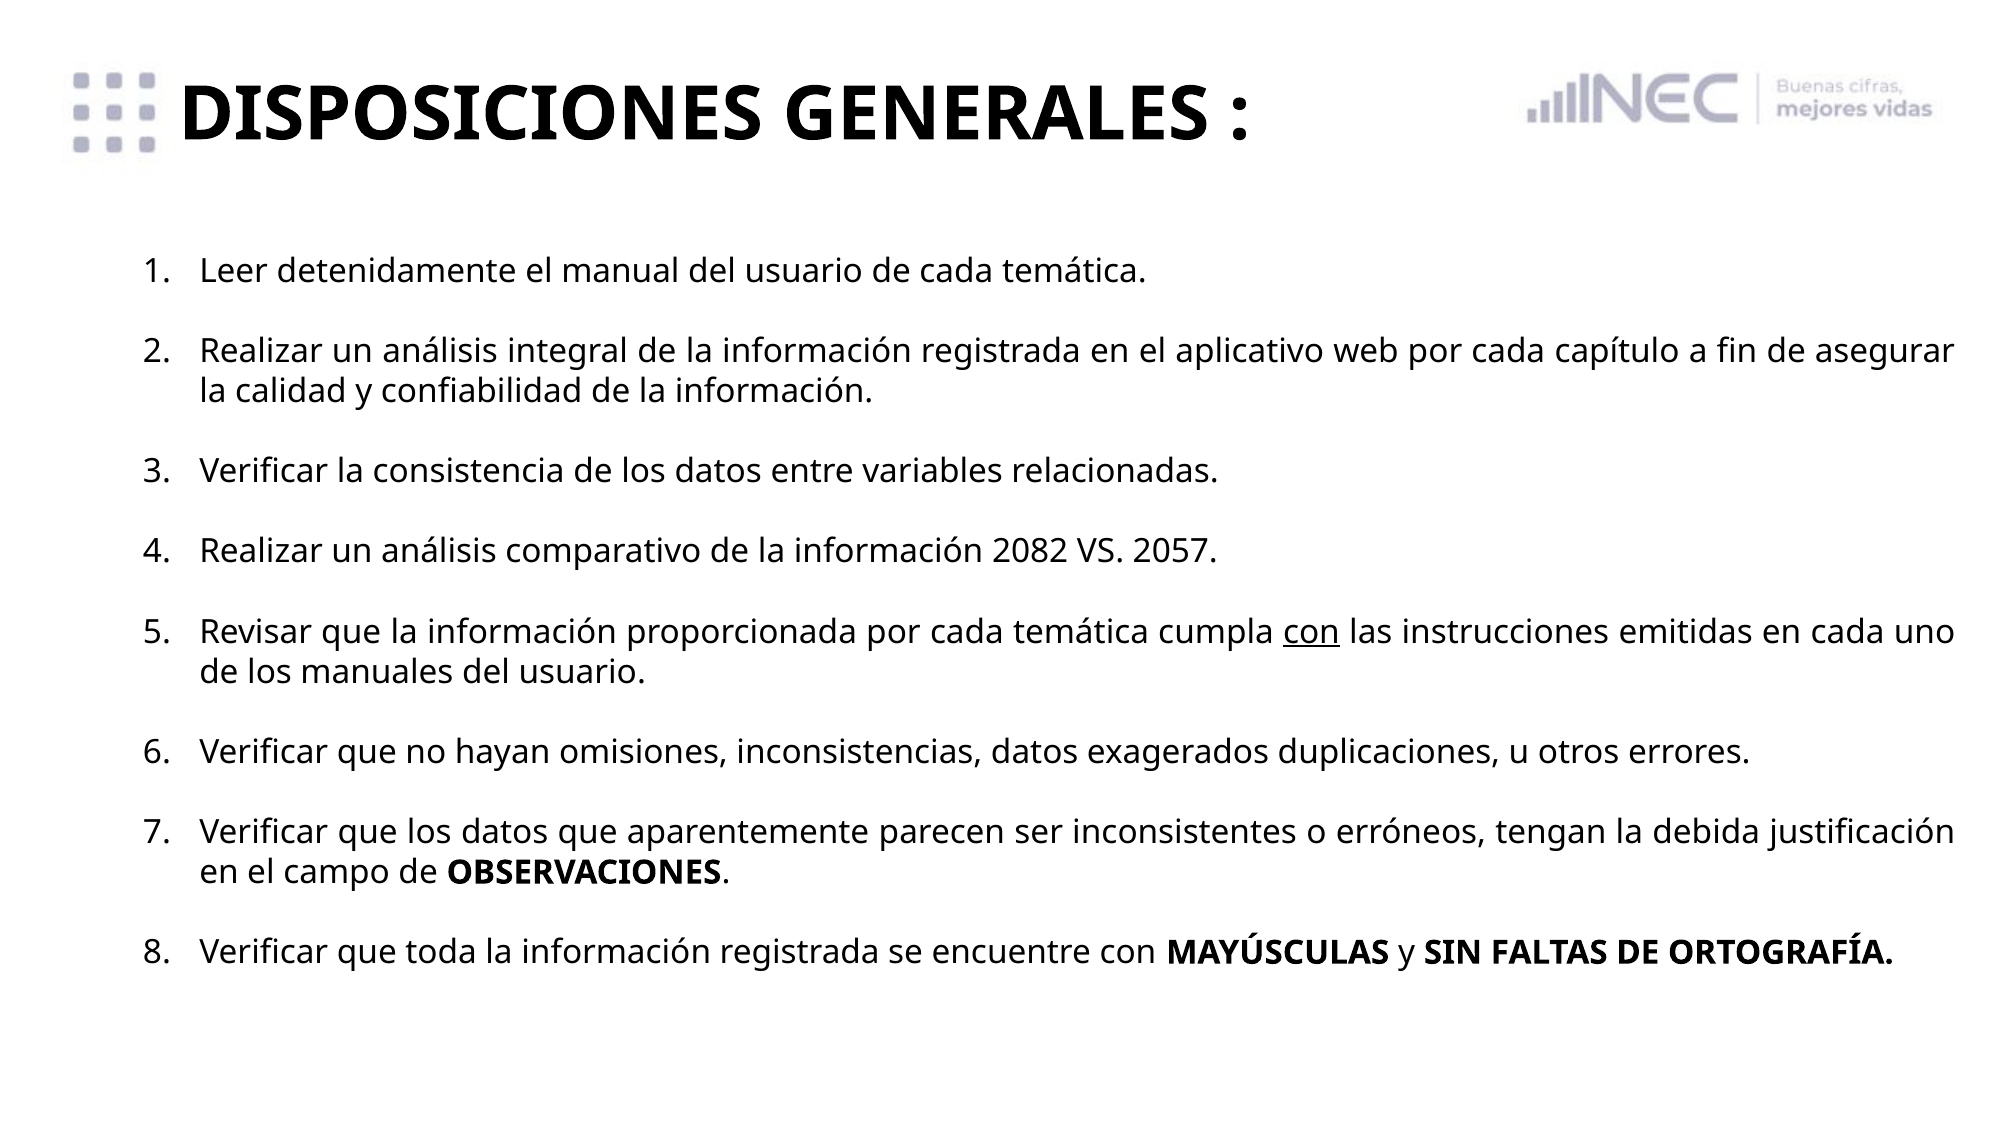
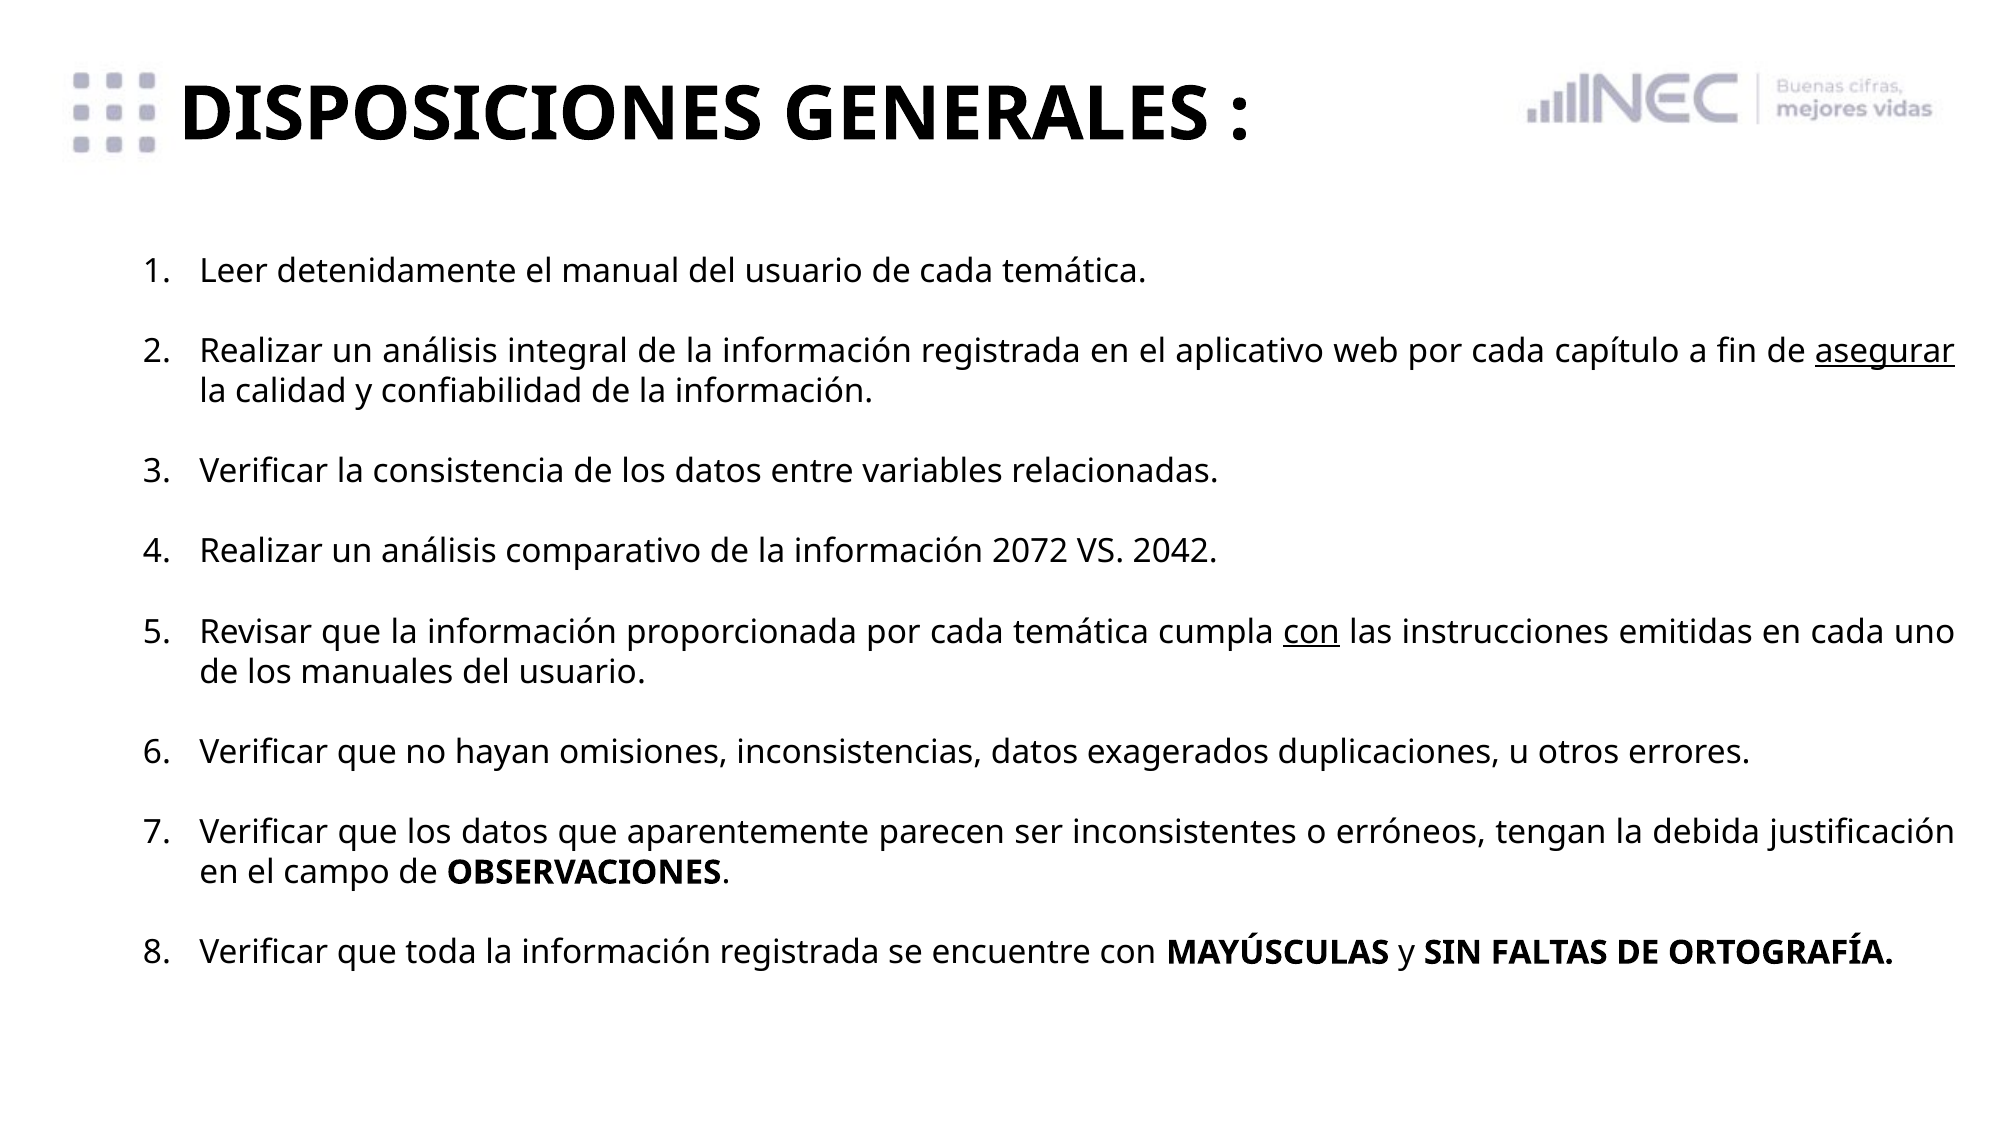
asegurar underline: none -> present (1885, 352)
2082: 2082 -> 2072 (1030, 552)
2057: 2057 -> 2042 (1175, 552)
